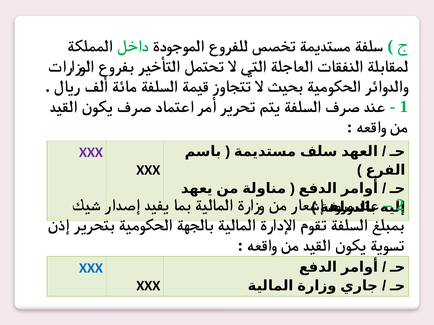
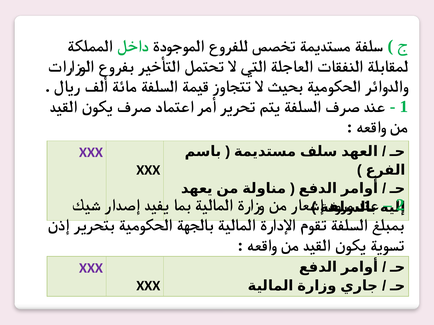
XXX colour: blue -> purple (91, 268)
